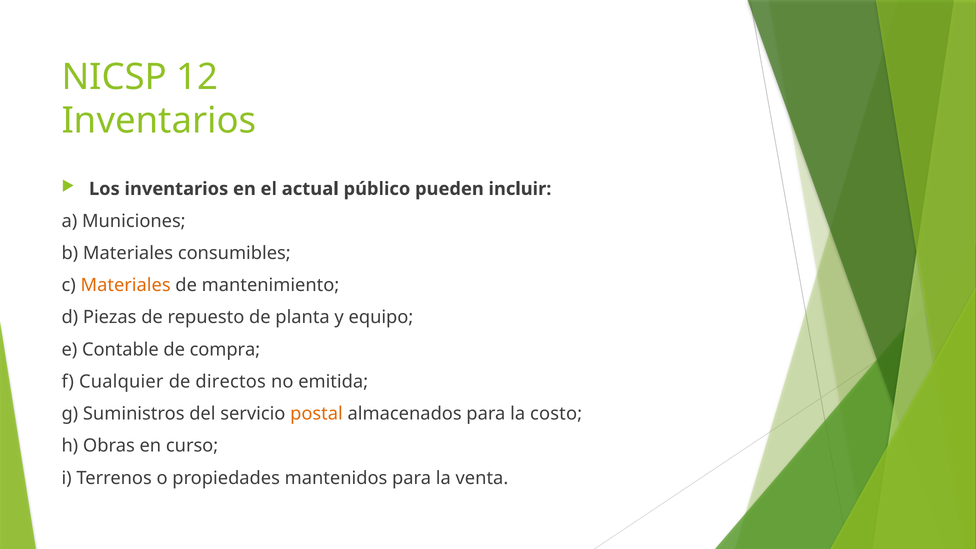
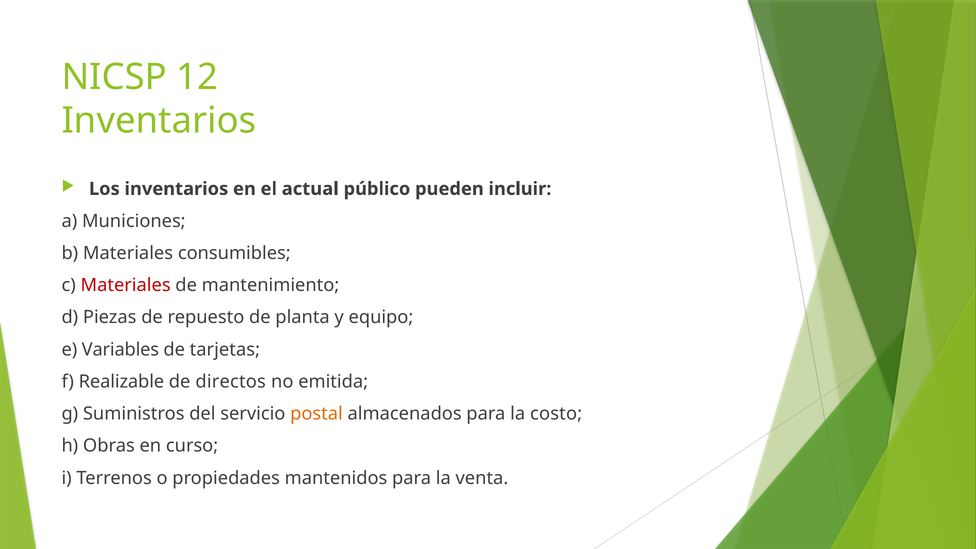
Materiales colour: orange -> red (126, 285)
Contable: Contable -> Variables (120, 350)
compra: compra -> tarjetas (225, 350)
Cualquier: Cualquier -> Realizable (121, 382)
